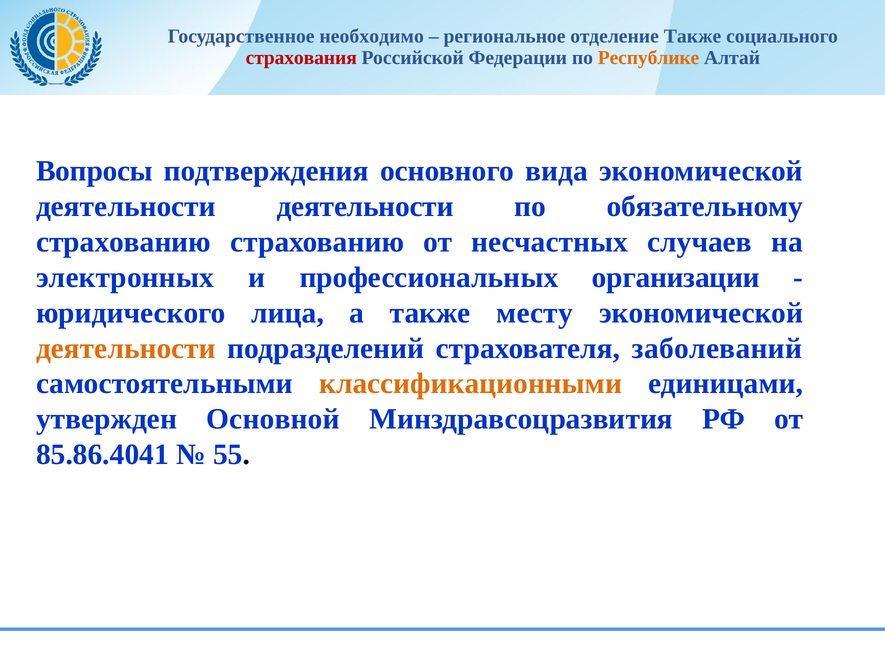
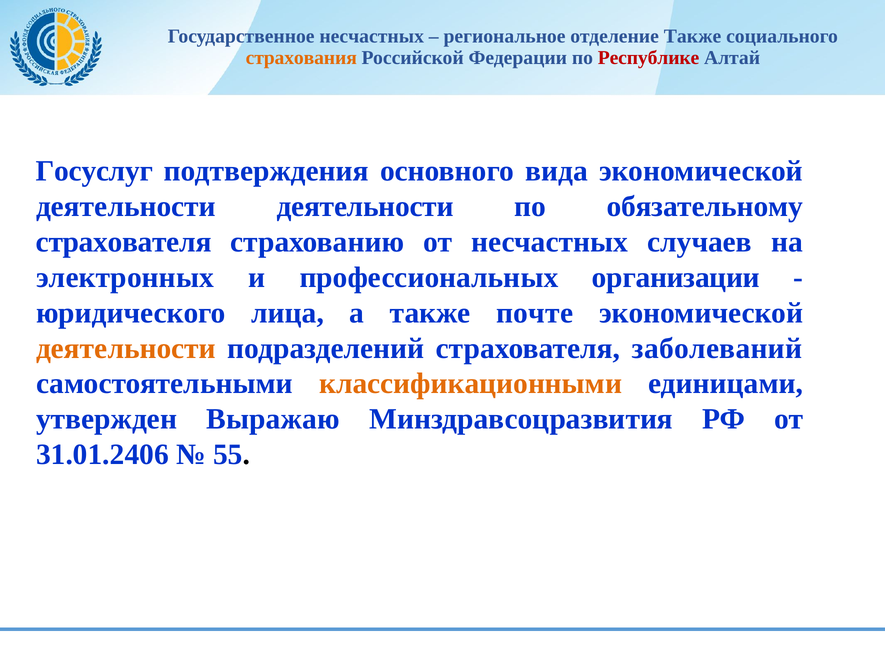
Государственное необходимо: необходимо -> несчастных (372, 36)
страхования colour: red -> orange (301, 58)
Республике colour: orange -> red (649, 58)
Вопросы: Вопросы -> Госуслуг (95, 171)
страхованию: страхованию -> страхователя (124, 242)
месту: месту -> почте (535, 313)
Основной: Основной -> Выражаю (273, 419)
85.86.4041: 85.86.4041 -> 31.01.2406 (102, 454)
